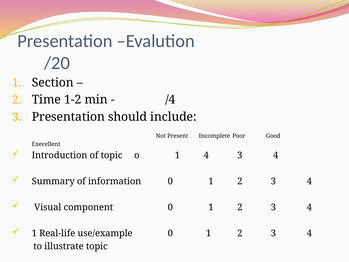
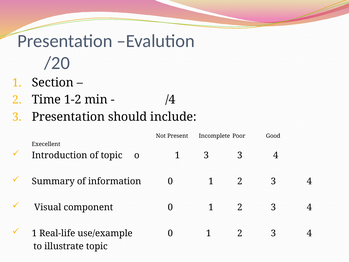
1 4: 4 -> 3 (206, 155)
